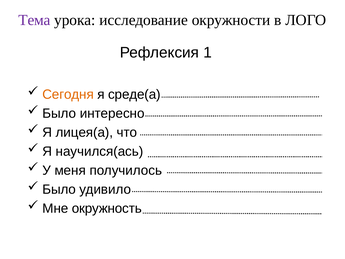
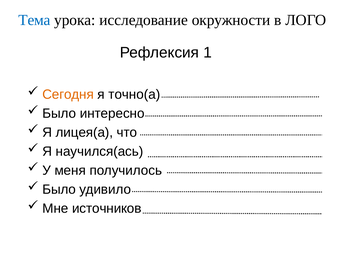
Тема colour: purple -> blue (34, 20)
среде(а: среде(а -> точно(а (134, 94)
окружность: окружность -> источников (107, 208)
